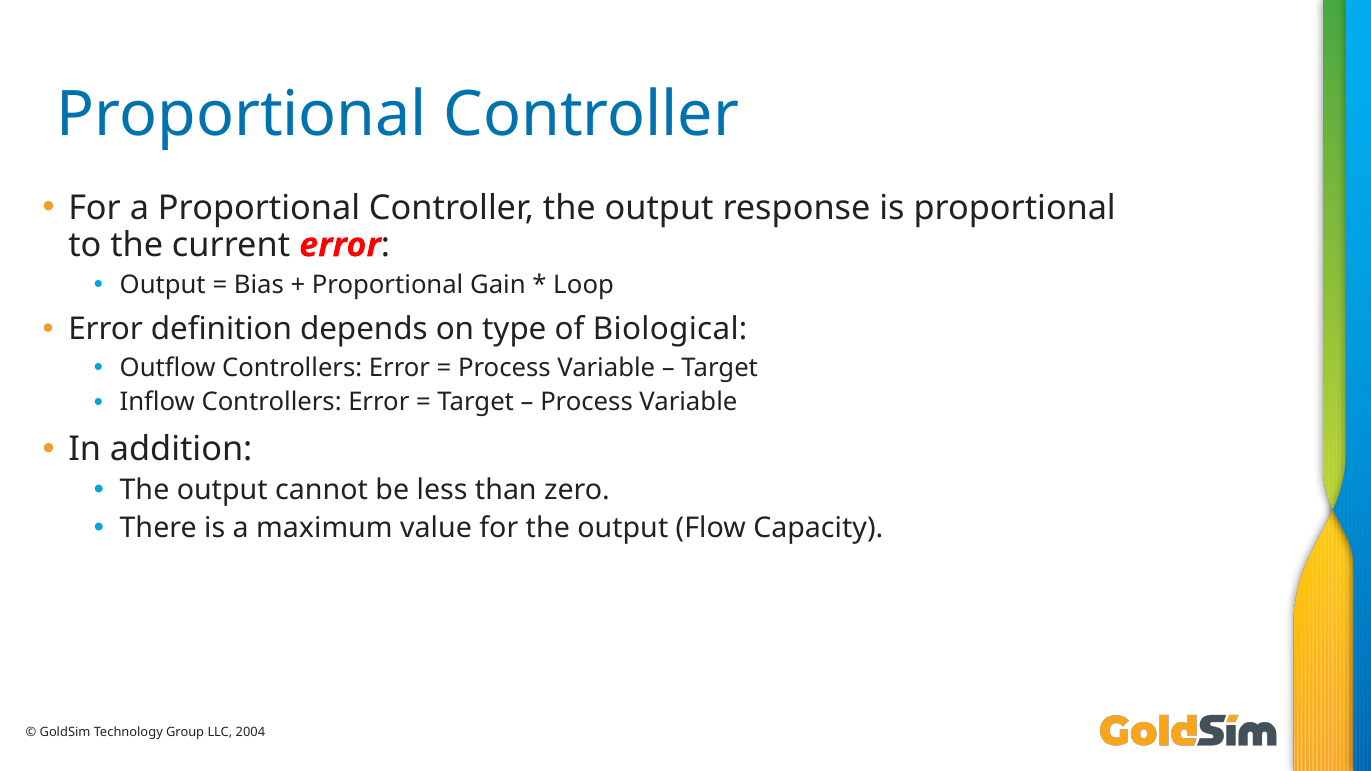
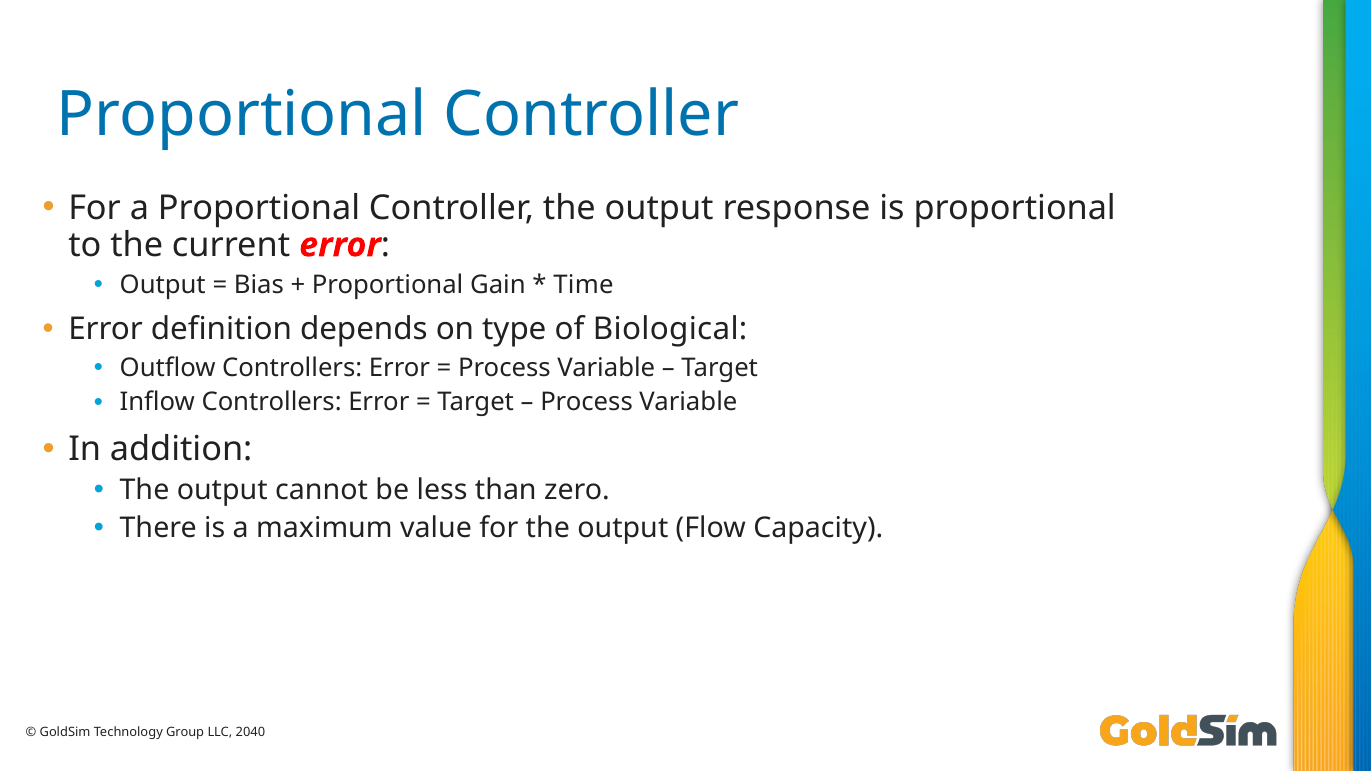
Loop: Loop -> Time (584, 285)
2004: 2004 -> 2040 (250, 733)
